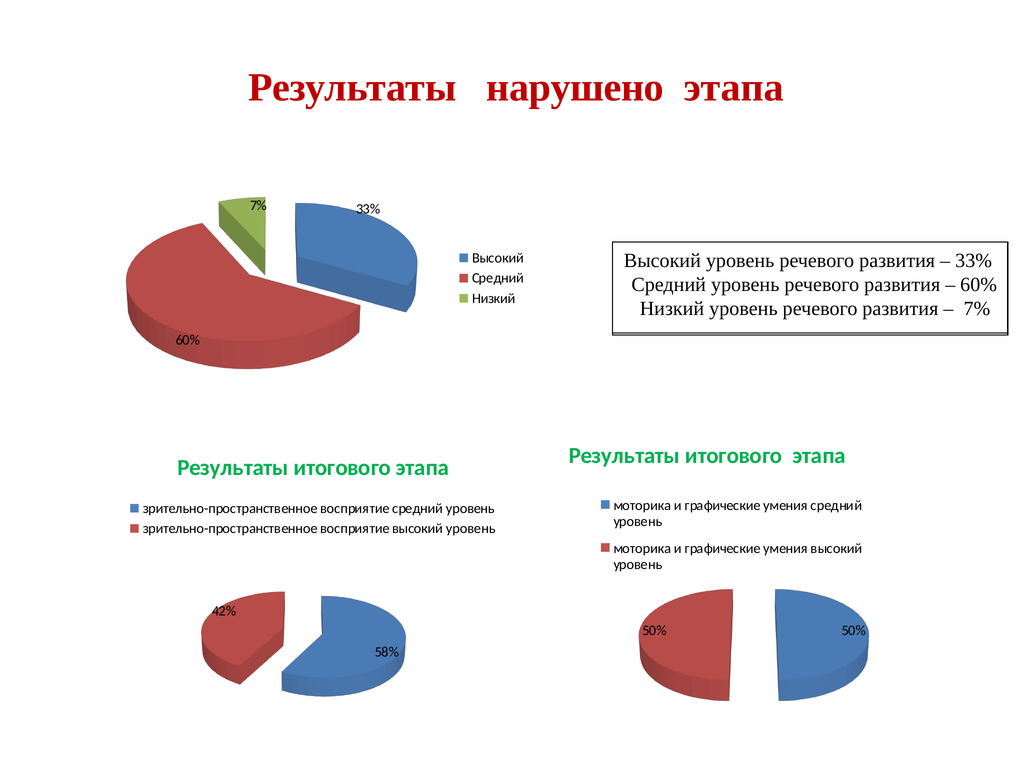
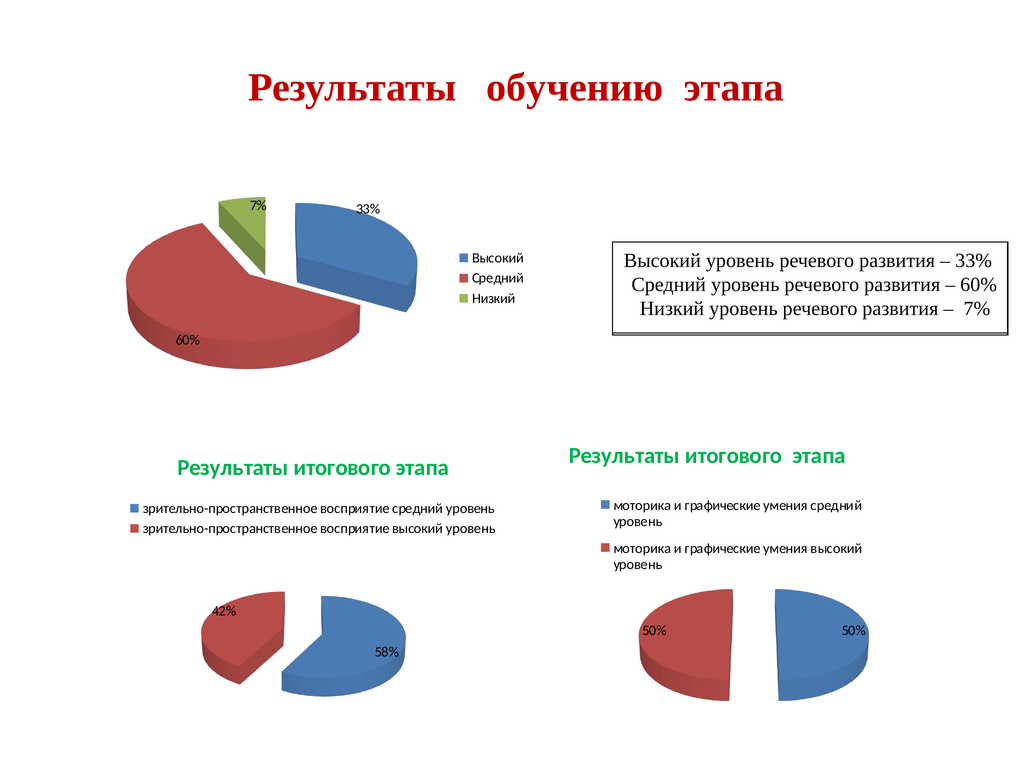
нарушено: нарушено -> обучению (575, 87)
